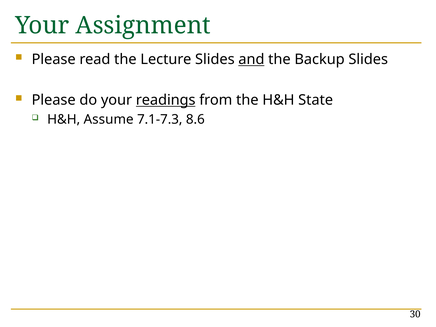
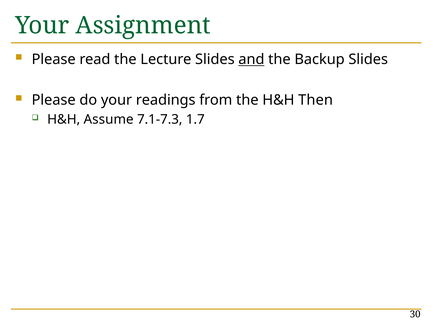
readings underline: present -> none (166, 100)
State: State -> Then (316, 100)
8.6: 8.6 -> 1.7 (195, 119)
